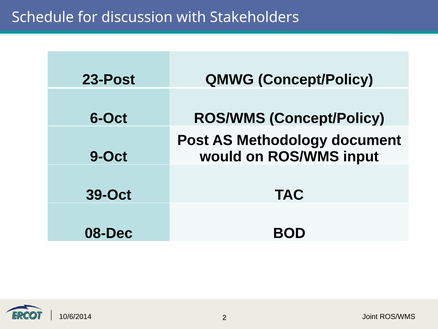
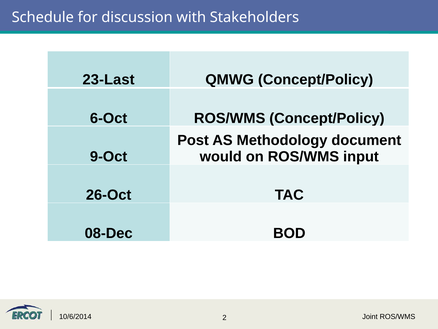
23-Post: 23-Post -> 23-Last (109, 80)
39-Oct: 39-Oct -> 26-Oct (109, 195)
